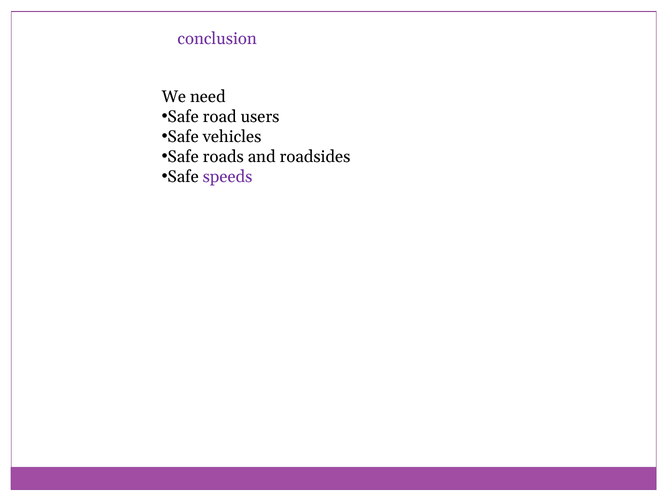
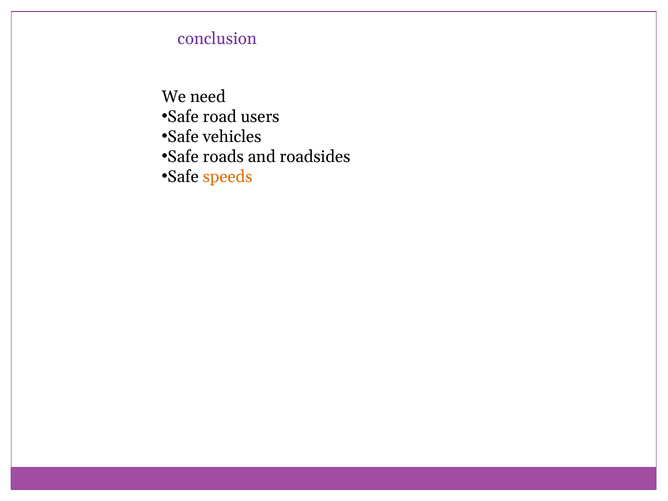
speeds colour: purple -> orange (228, 177)
